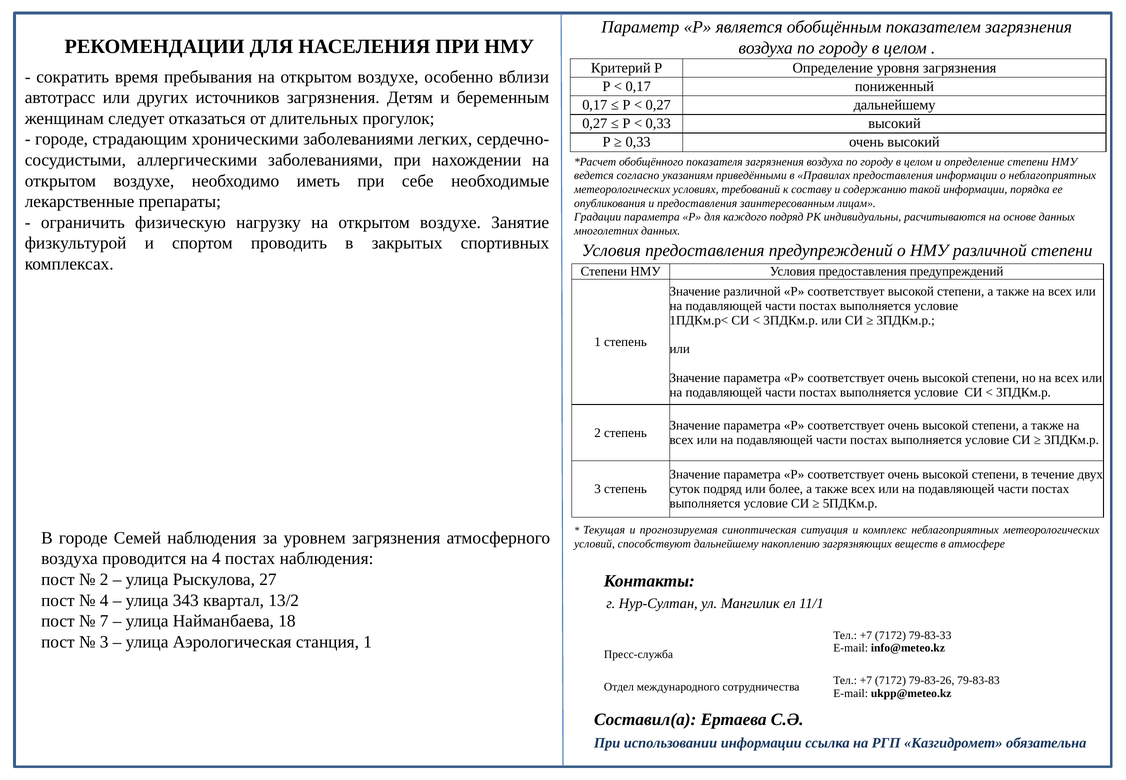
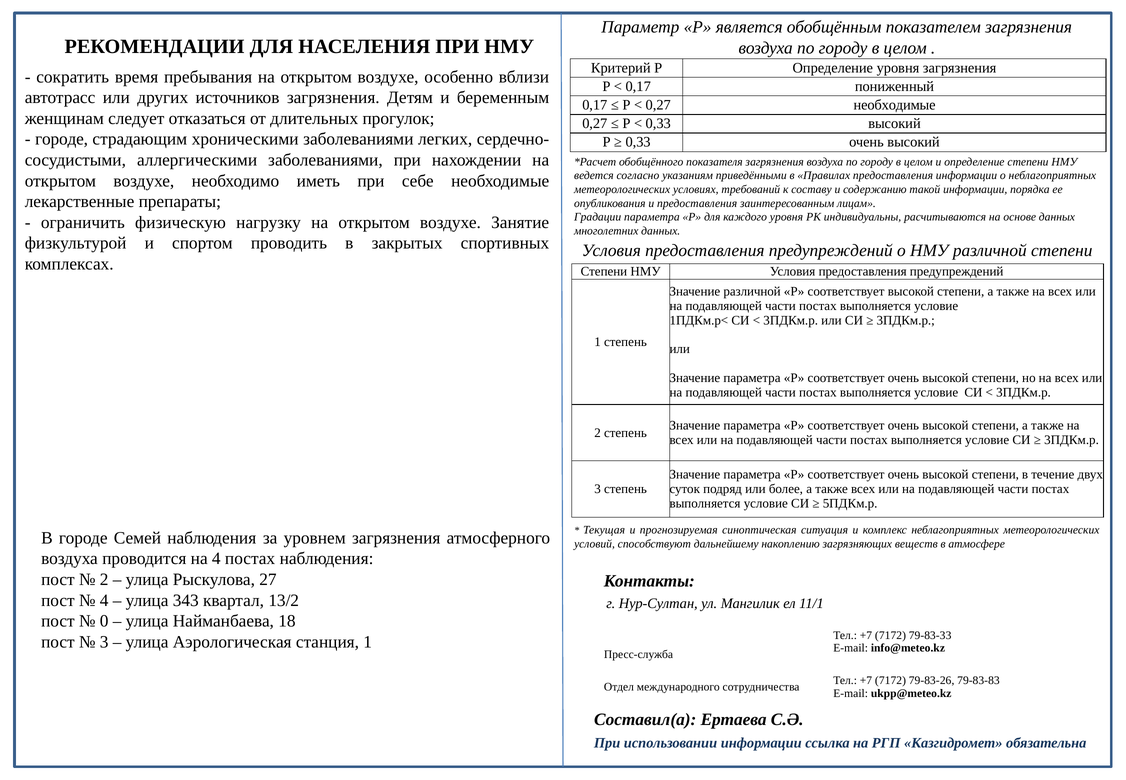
0,27 дальнейшему: дальнейшему -> необходимые (895, 105)
каждого подряд: подряд -> уровня (786, 217)
7: 7 -> 0 (104, 621)
